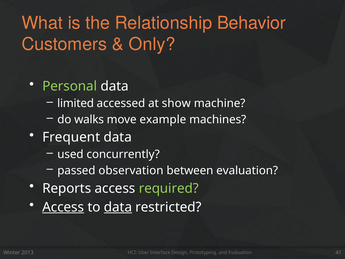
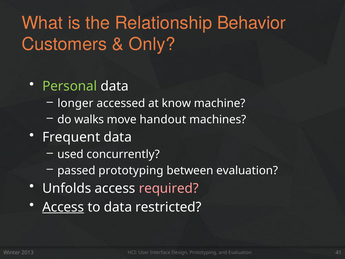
limited: limited -> longer (75, 103)
show: show -> know (176, 103)
example: example -> handout (163, 119)
passed observation: observation -> prototyping (131, 170)
Reports: Reports -> Unfolds (67, 188)
required colour: light green -> pink (169, 188)
data underline: present -> none (118, 207)
